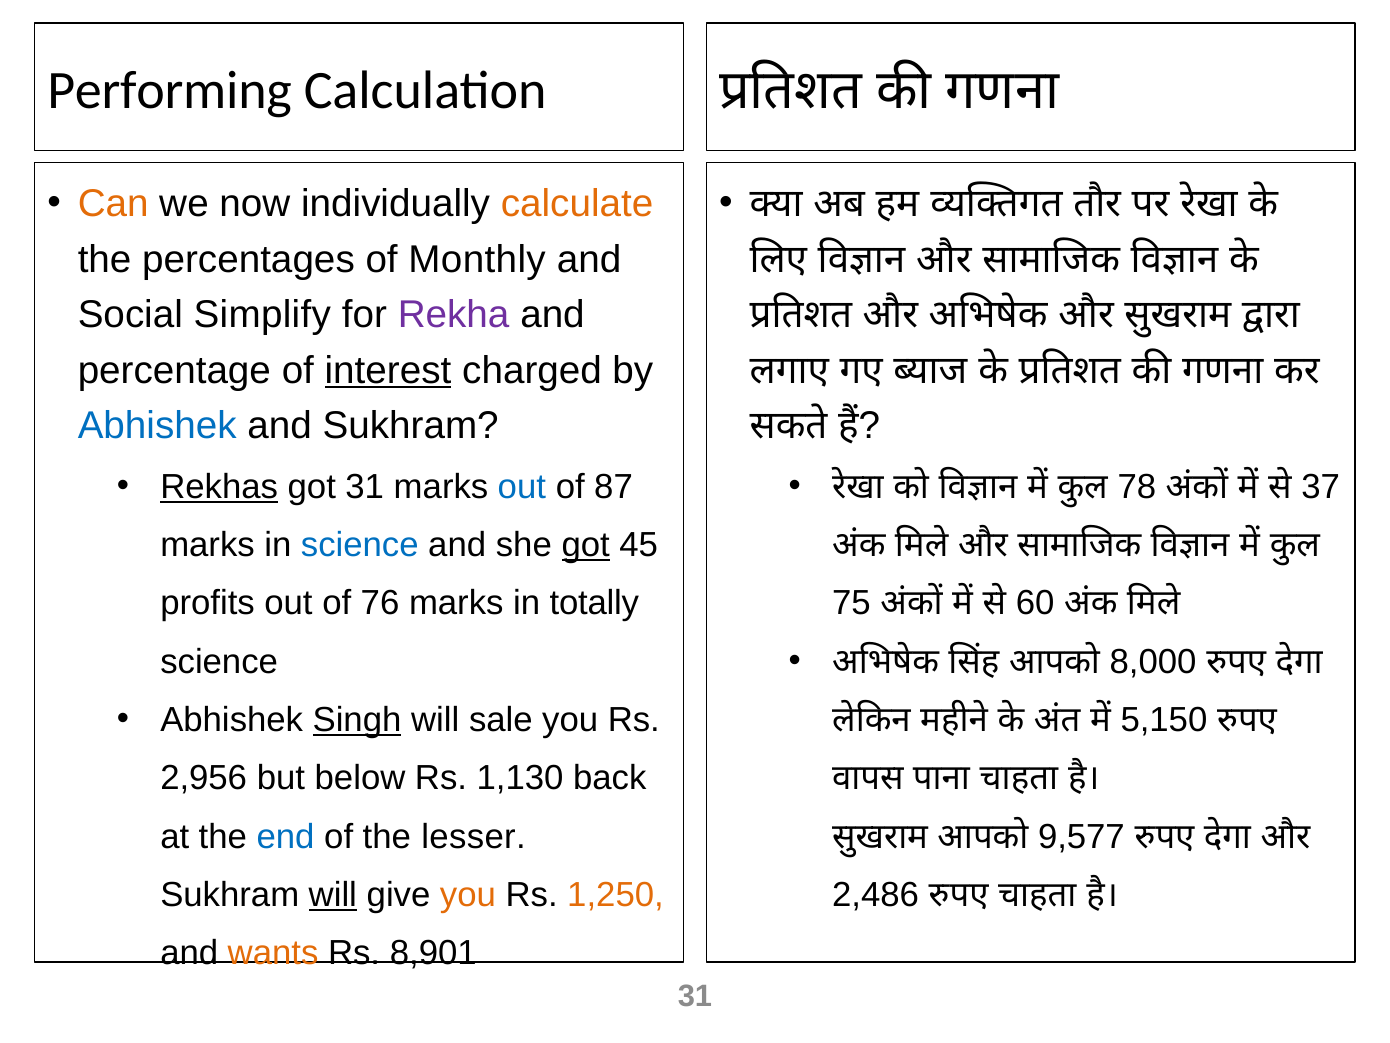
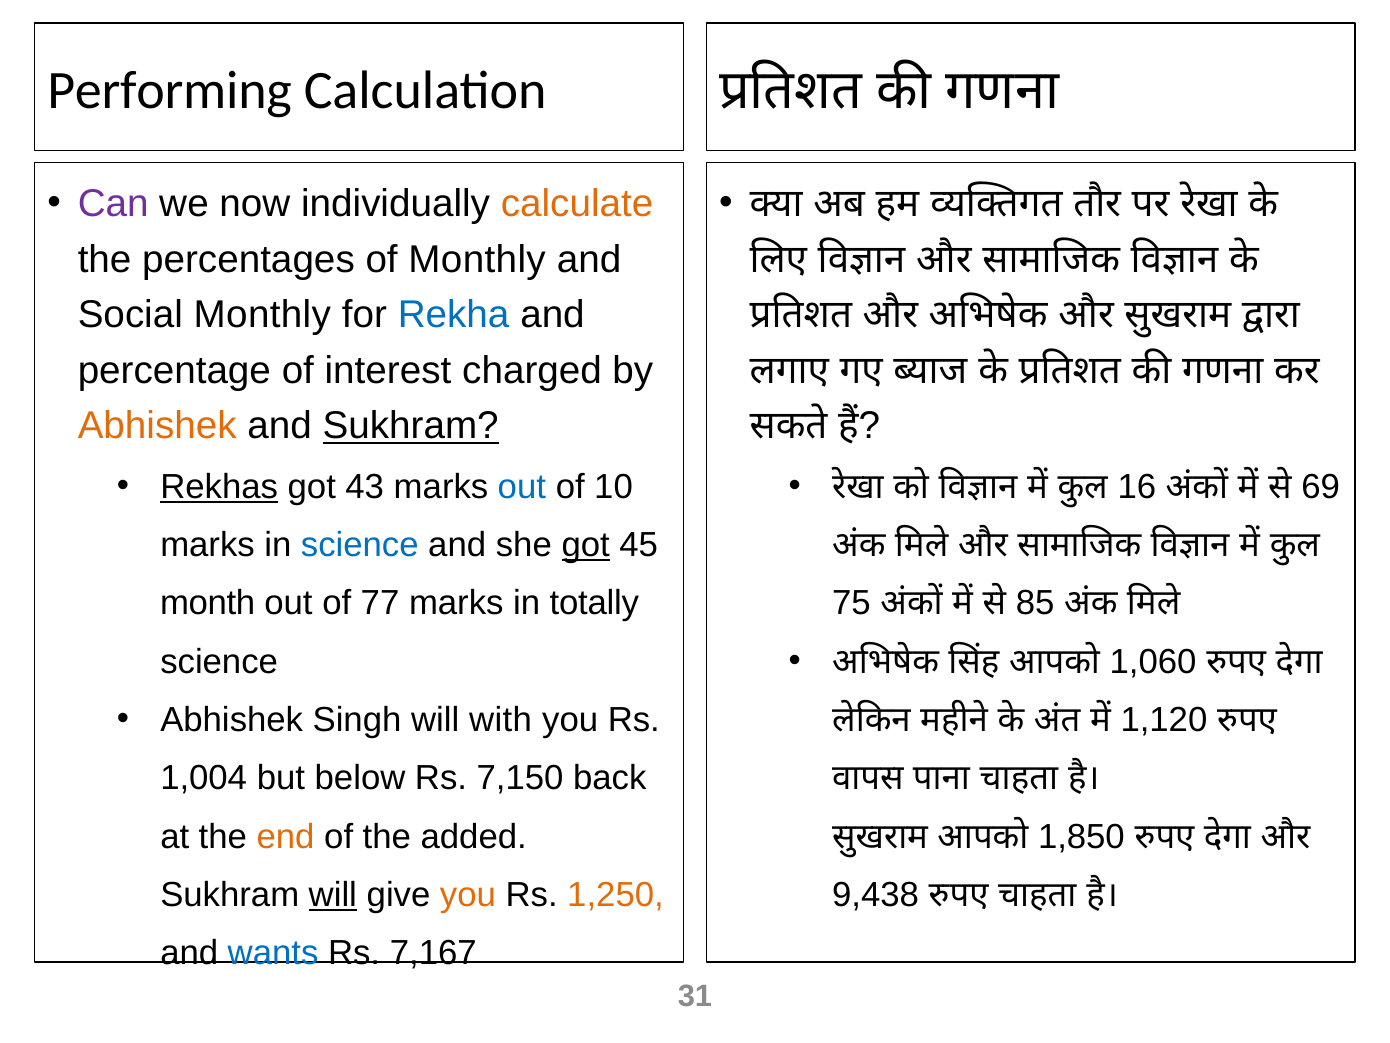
Can colour: orange -> purple (113, 204)
Social Simplify: Simplify -> Monthly (262, 315)
Rekha colour: purple -> blue (454, 315)
interest underline: present -> none (388, 370)
Abhishek colour: blue -> orange (157, 426)
Sukhram underline: none -> present (411, 426)
got 31: 31 -> 43 (365, 486)
87: 87 -> 10 (614, 486)
78: 78 -> 16 (1137, 486)
37: 37 -> 69 (1321, 486)
profits: profits -> month (208, 603)
76: 76 -> 77 (380, 603)
60: 60 -> 85 (1035, 603)
8,000: 8,000 -> 1,060 (1153, 661)
Singh underline: present -> none (357, 720)
sale: sale -> with (501, 720)
5,150: 5,150 -> 1,120 (1164, 720)
2,956: 2,956 -> 1,004 (204, 778)
1,130: 1,130 -> 7,150 (520, 778)
end colour: blue -> orange (286, 836)
lesser: lesser -> added (474, 836)
9,577: 9,577 -> 1,850 (1081, 836)
2,486: 2,486 -> 9,438 (876, 895)
wants colour: orange -> blue (273, 953)
8,901: 8,901 -> 7,167 (433, 953)
